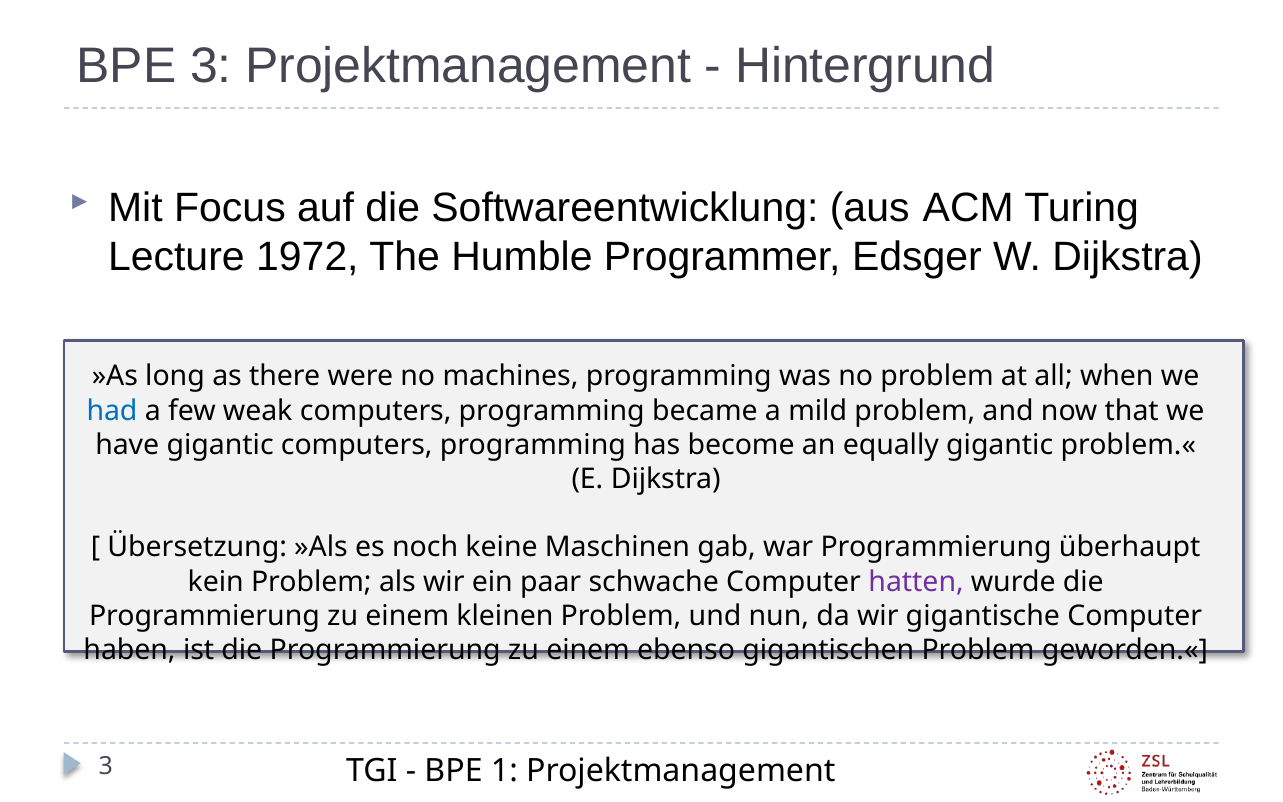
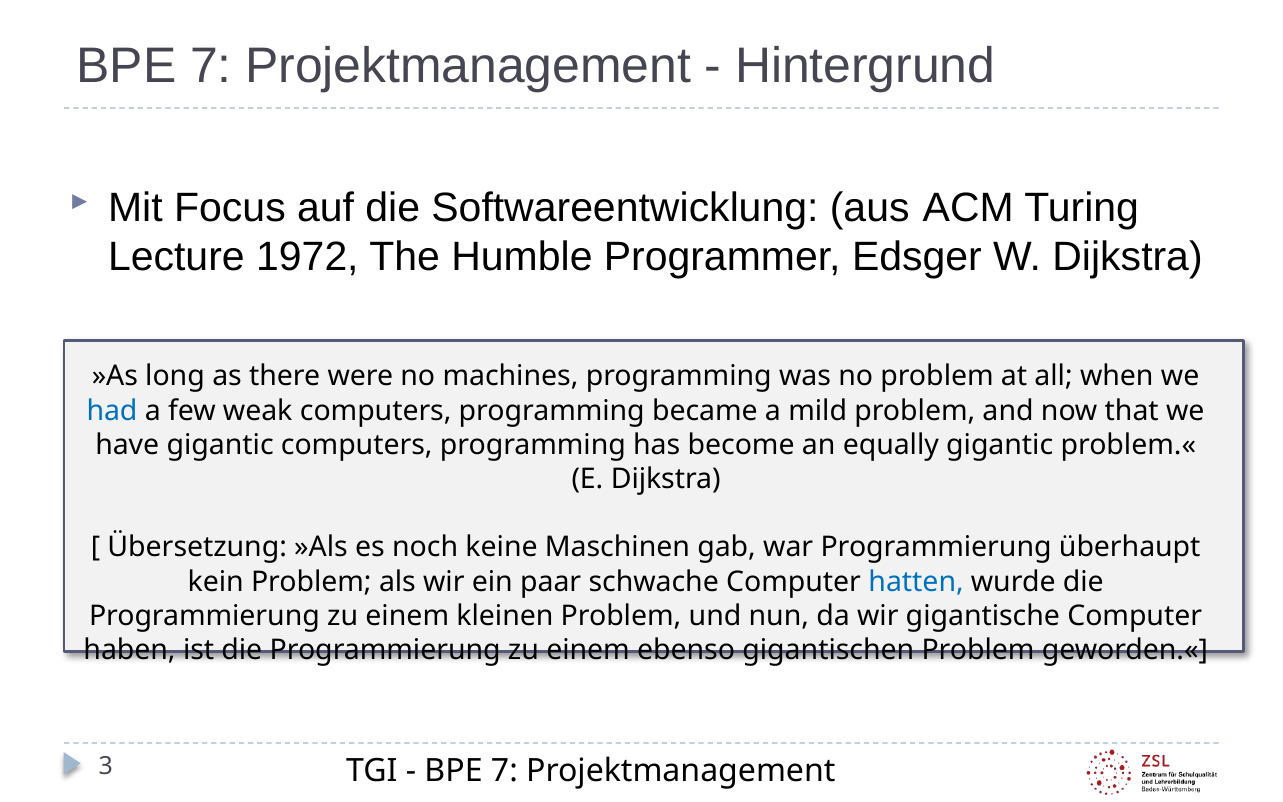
3: 3 -> 7 (211, 66)
hatten colour: purple -> blue (916, 582)
1: 1 -> 7 (504, 771)
